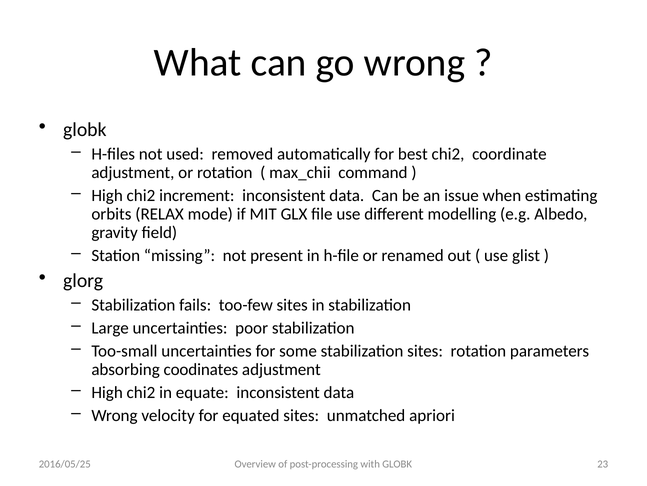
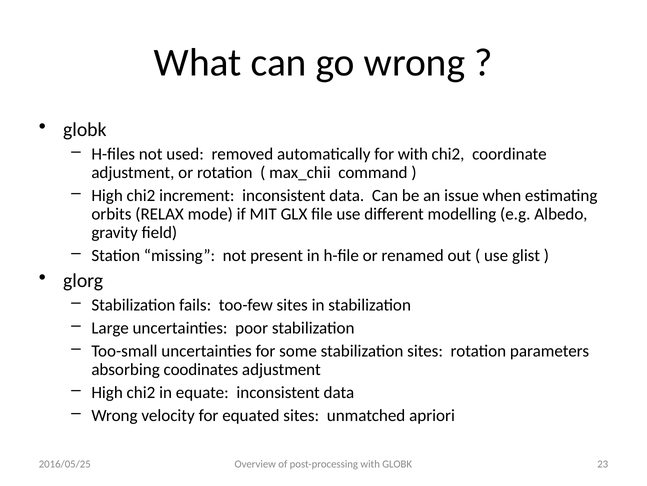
for best: best -> with (413, 154)
